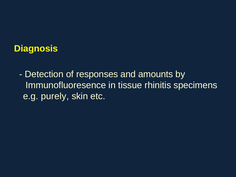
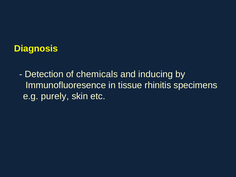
responses: responses -> chemicals (97, 74)
amounts: amounts -> inducing (156, 74)
